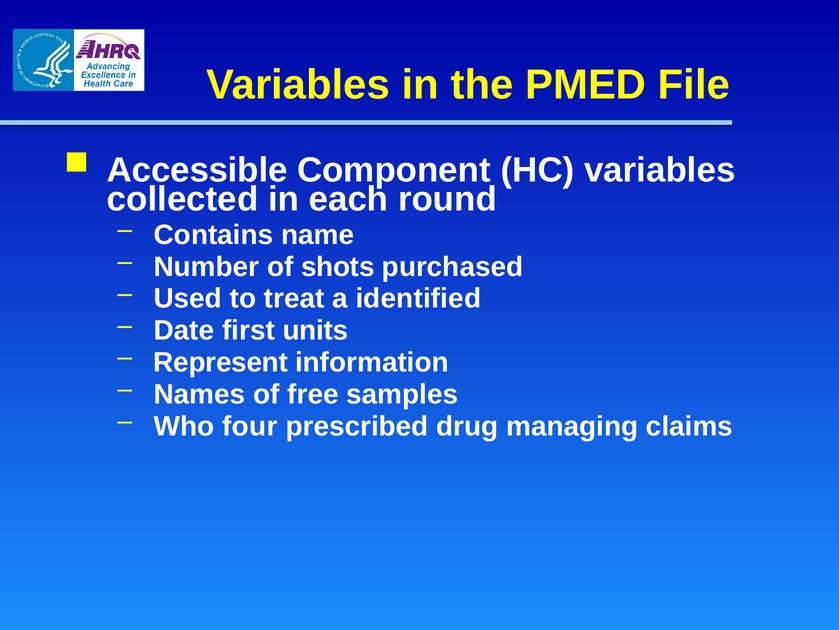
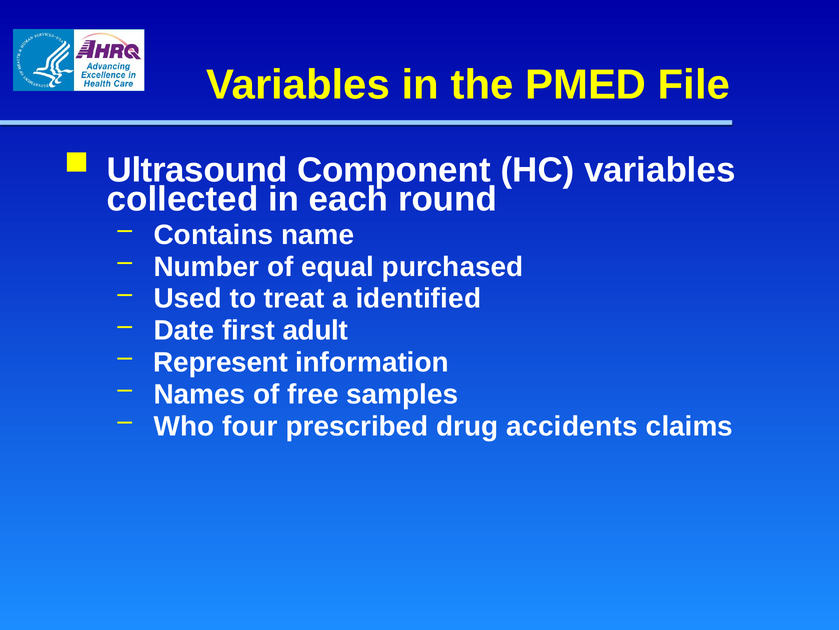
Accessible: Accessible -> Ultrasound (197, 170)
shots: shots -> equal (338, 266)
units: units -> adult (315, 330)
managing: managing -> accidents (572, 426)
